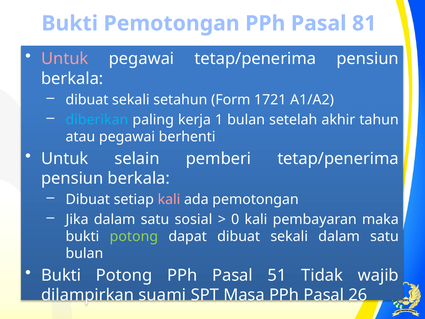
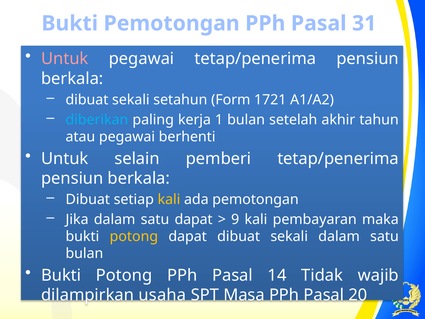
81: 81 -> 31 (364, 23)
kali colour: pink -> yellow (169, 199)
satu sosial: sosial -> dapat (194, 219)
0: 0 -> 9 (235, 219)
potong colour: light green -> yellow (134, 236)
51: 51 -> 14 (277, 275)
suami: suami -> usaha (162, 295)
26: 26 -> 20 (358, 295)
